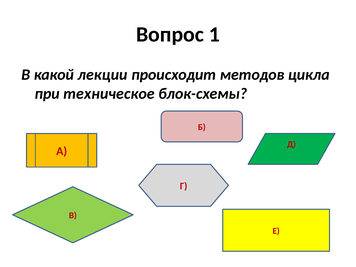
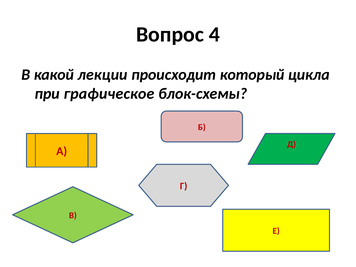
1: 1 -> 4 (214, 34)
методов: методов -> который (252, 75)
техническое: техническое -> графическое (109, 94)
